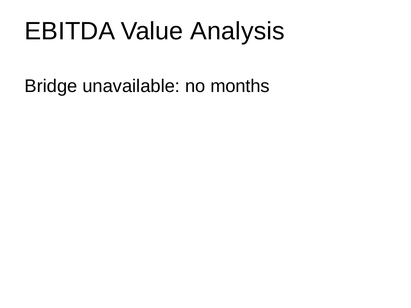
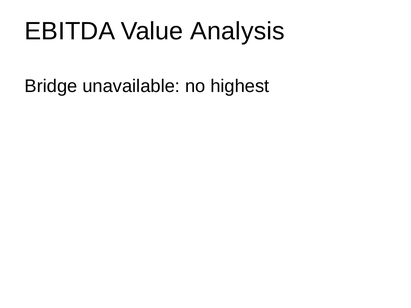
months: months -> highest (240, 86)
